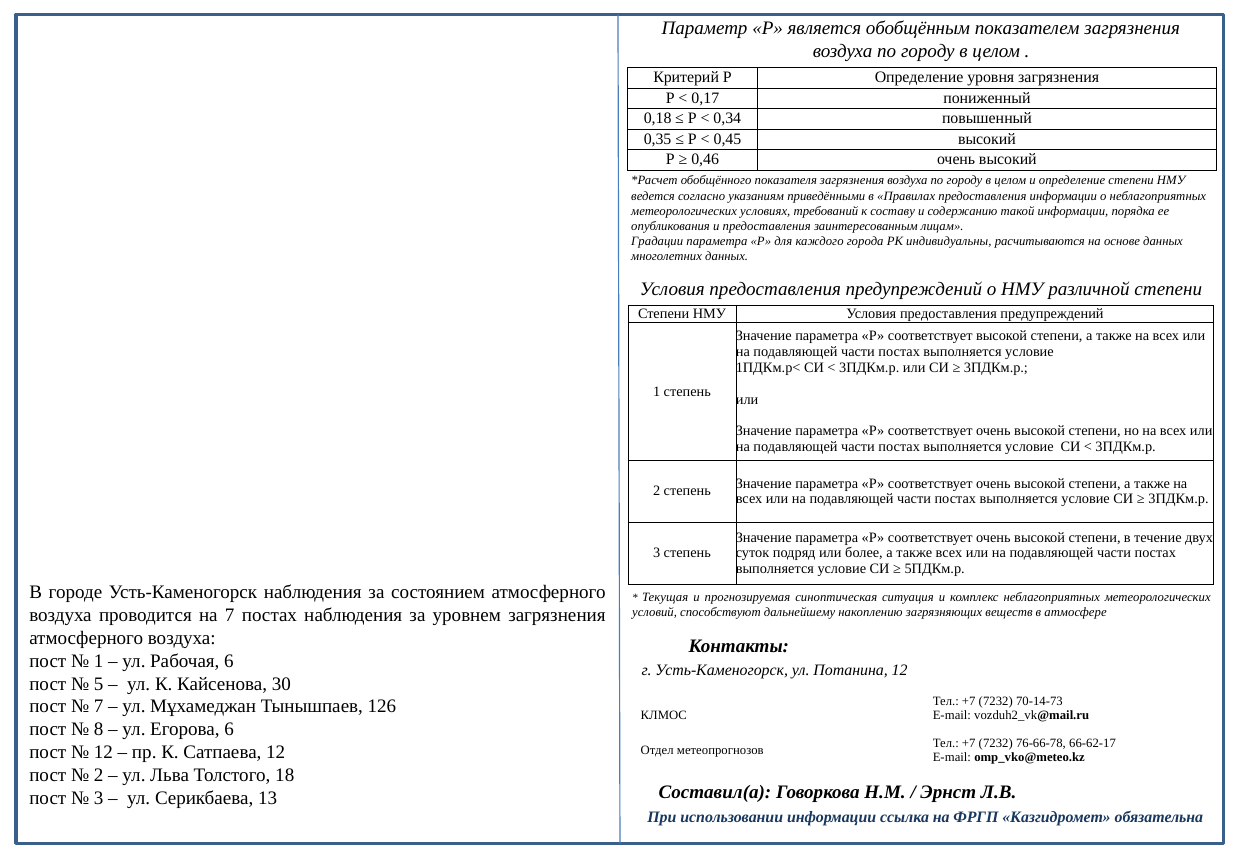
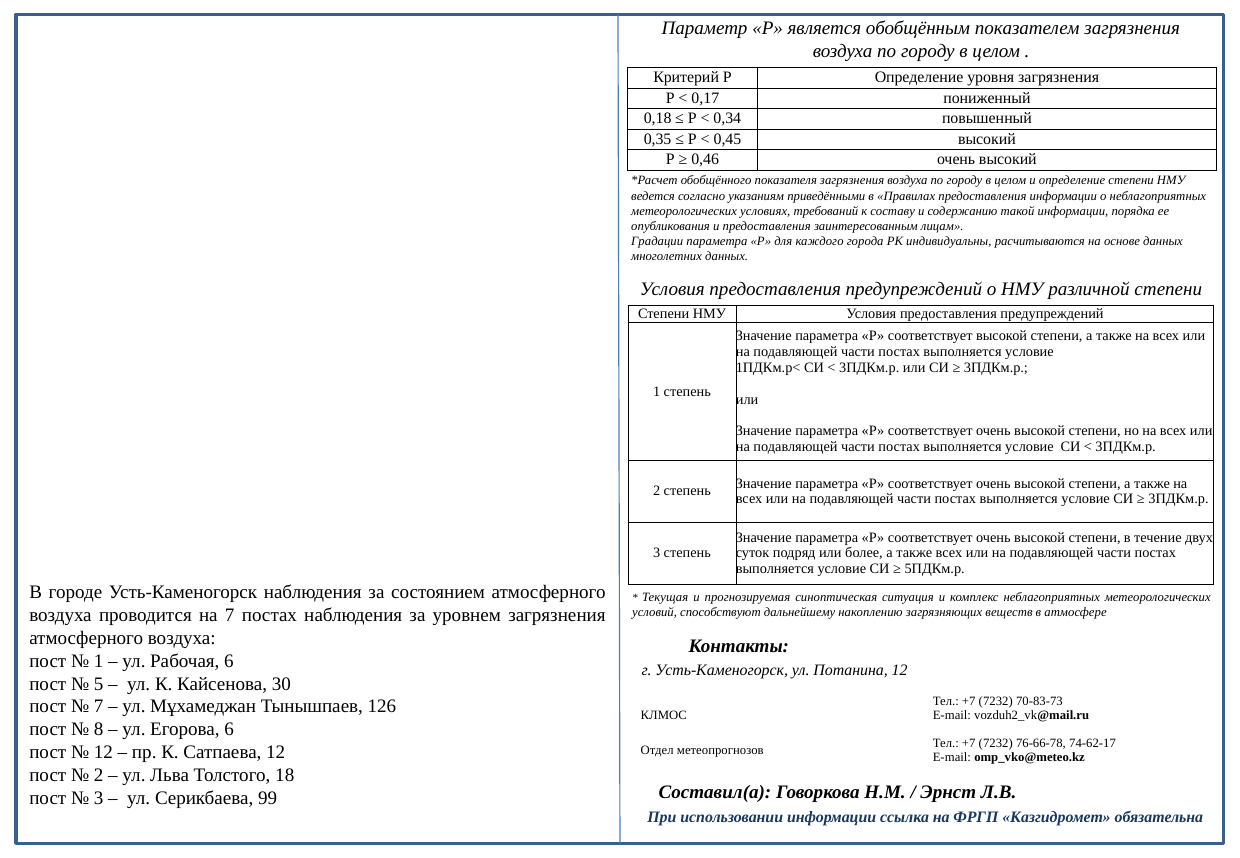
70-14-73: 70-14-73 -> 70-83-73 (1039, 702)
66-62-17: 66-62-17 -> 74-62-17 (1093, 744)
13: 13 -> 99 (268, 799)
